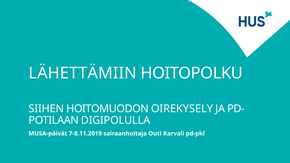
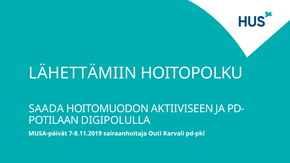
SIIHEN: SIIHEN -> SAADA (46, 109)
OIREKYSELY: OIREKYSELY -> AKTIIVISEEN (182, 109)
